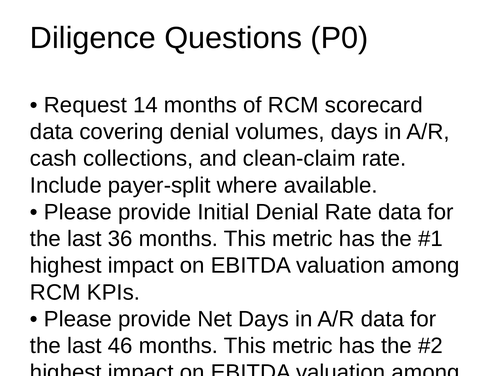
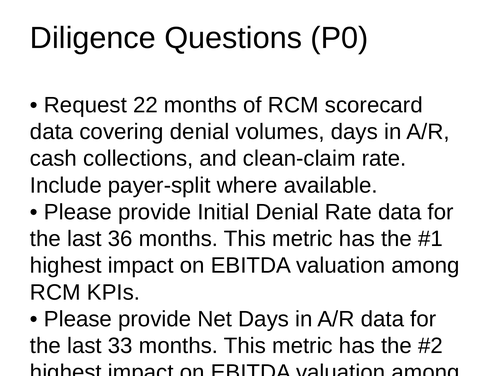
14: 14 -> 22 (145, 105)
46: 46 -> 33 (120, 346)
